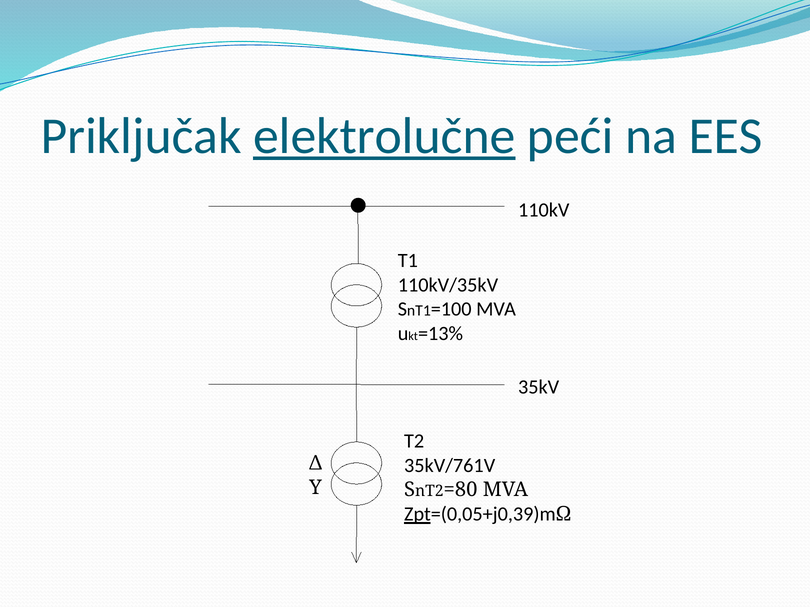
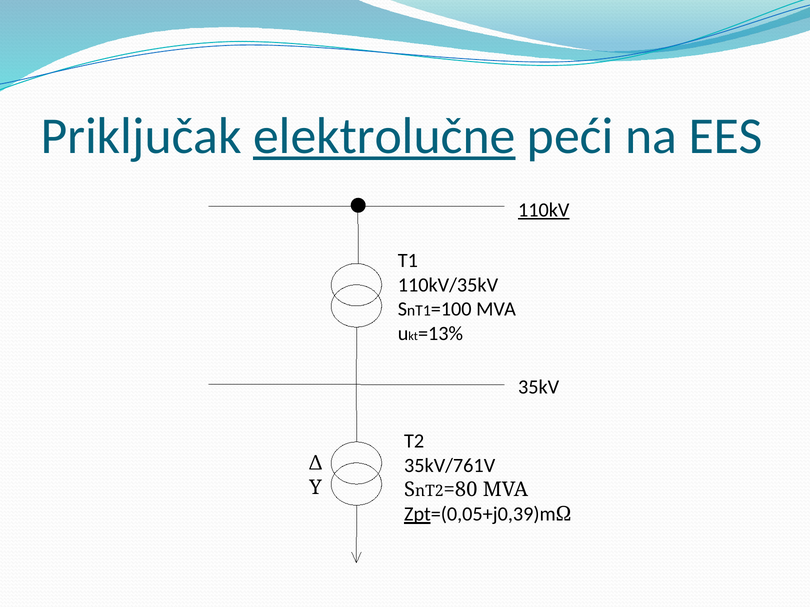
110kV underline: none -> present (544, 210)
